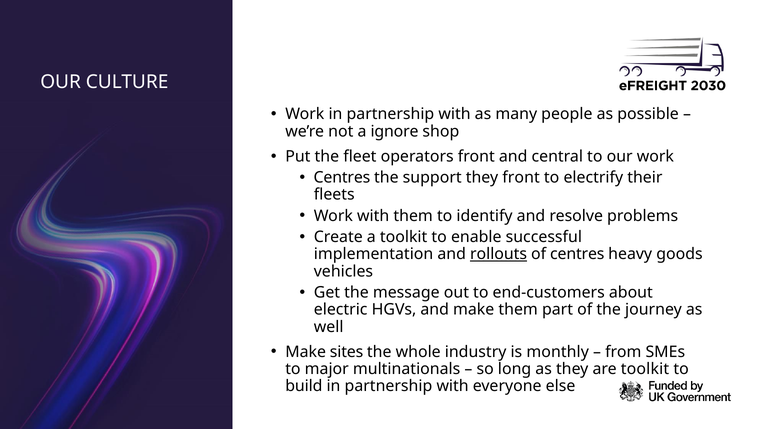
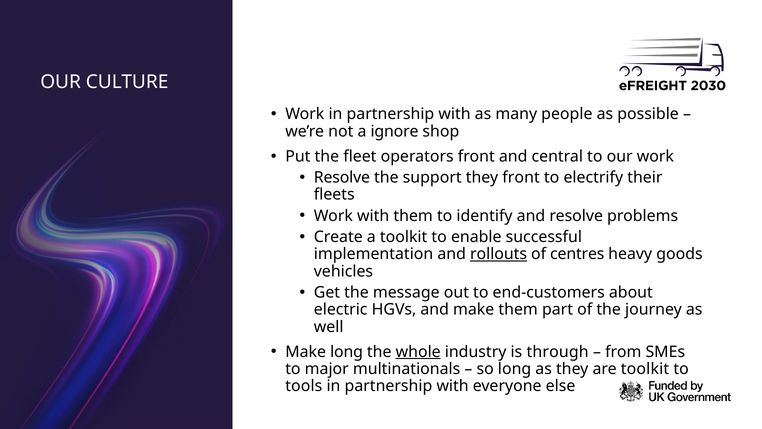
Centres: Centres -> Resolve (342, 177)
Make sites: sites -> long (347, 352)
whole underline: none -> present (418, 352)
monthly: monthly -> through (558, 352)
build: build -> tools (304, 386)
